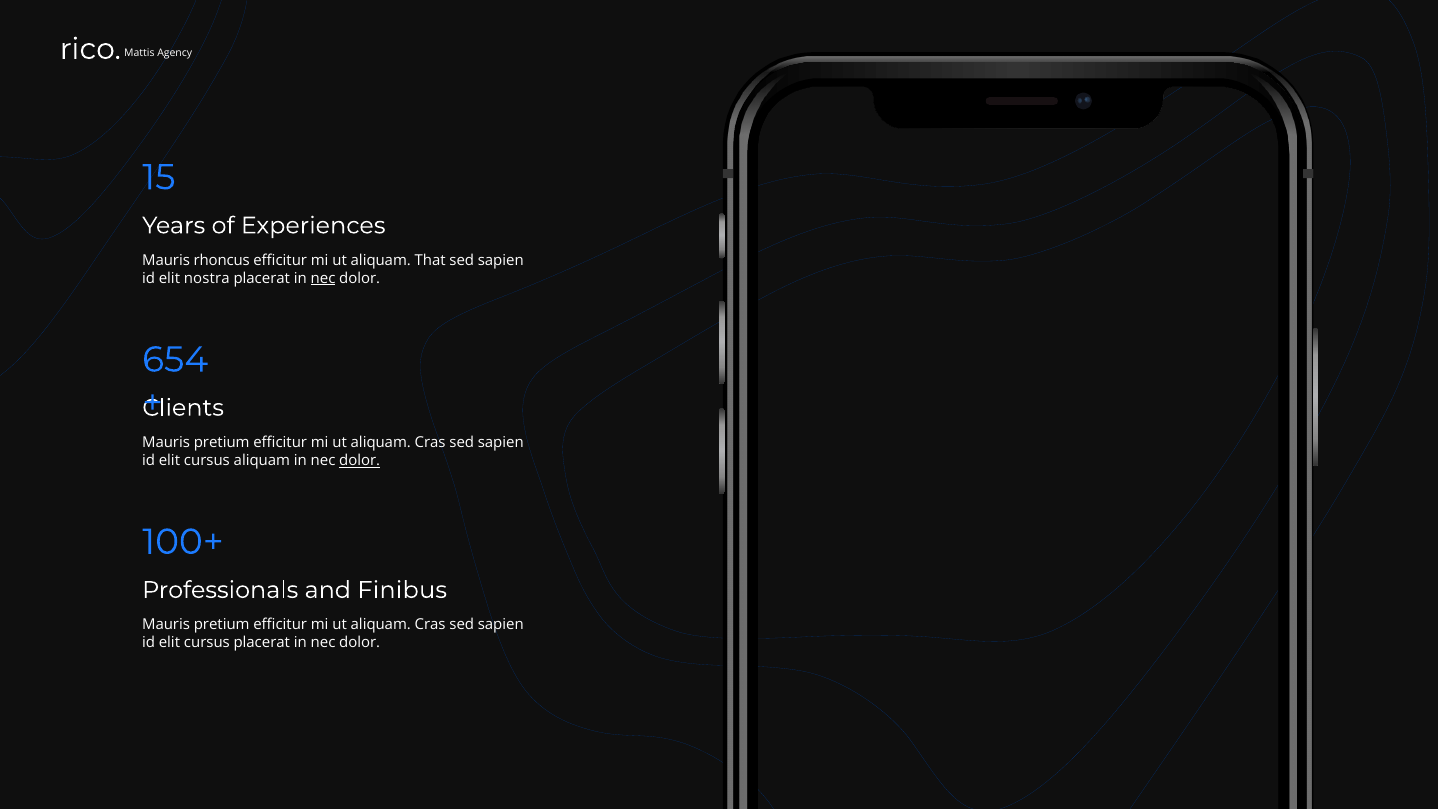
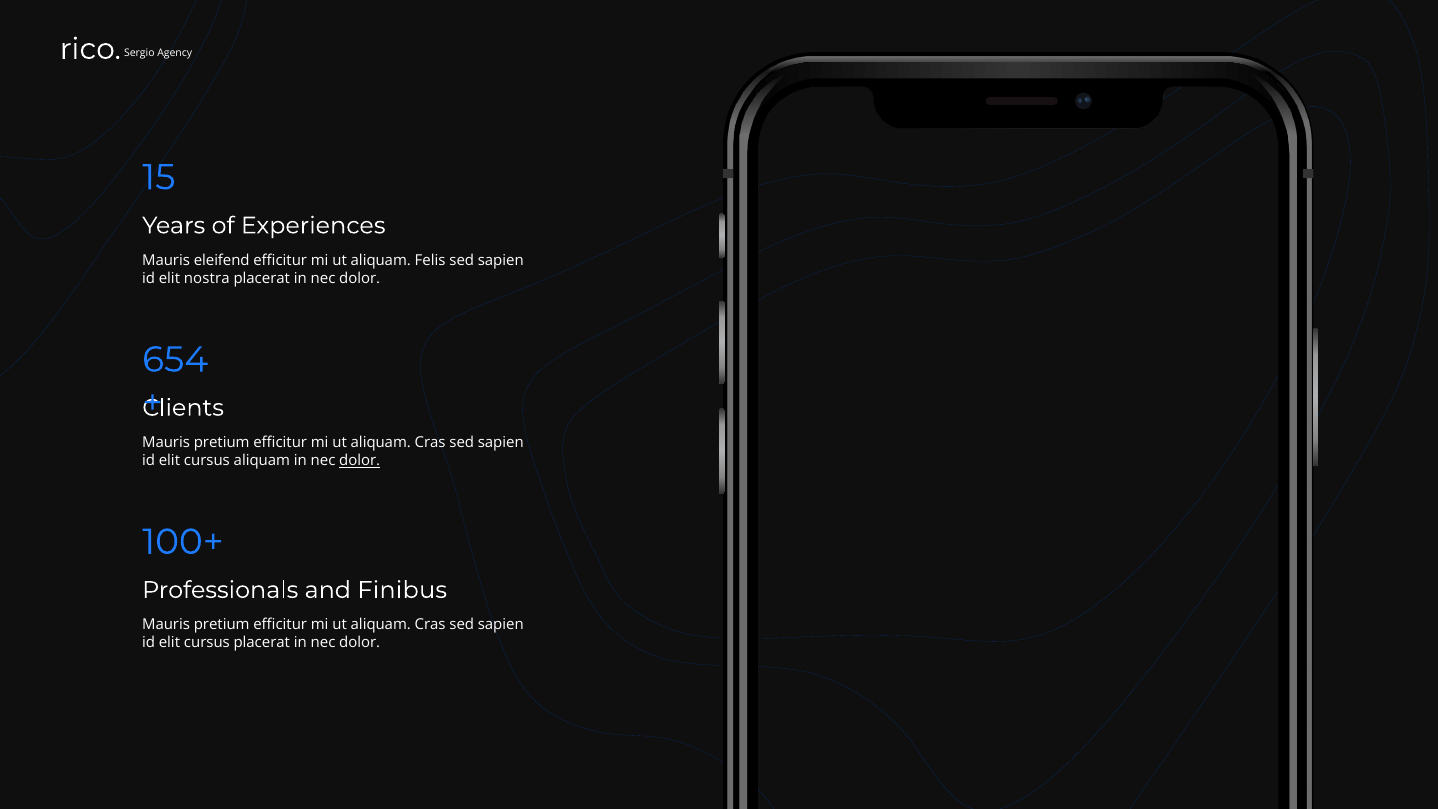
Mattis: Mattis -> Sergio (139, 53)
rhoncus: rhoncus -> eleifend (222, 260)
That: That -> Felis (430, 260)
nec underline: present -> none (323, 278)
